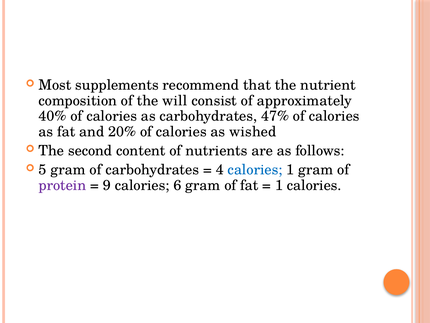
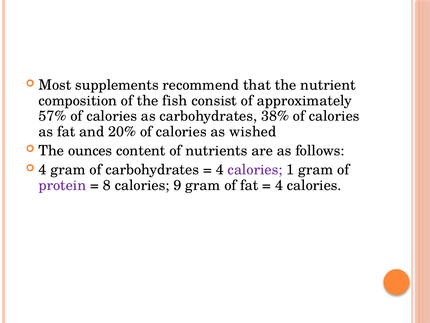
will: will -> fish (175, 100)
40%: 40% -> 57% (53, 116)
47%: 47% -> 38% (275, 116)
second: second -> ounces (90, 151)
5: 5 -> 4 (43, 170)
calories colour: blue -> purple (255, 170)
9: 9 -> 8 (107, 185)
6: 6 -> 9 (177, 185)
1: 1 -> 4 (279, 185)
